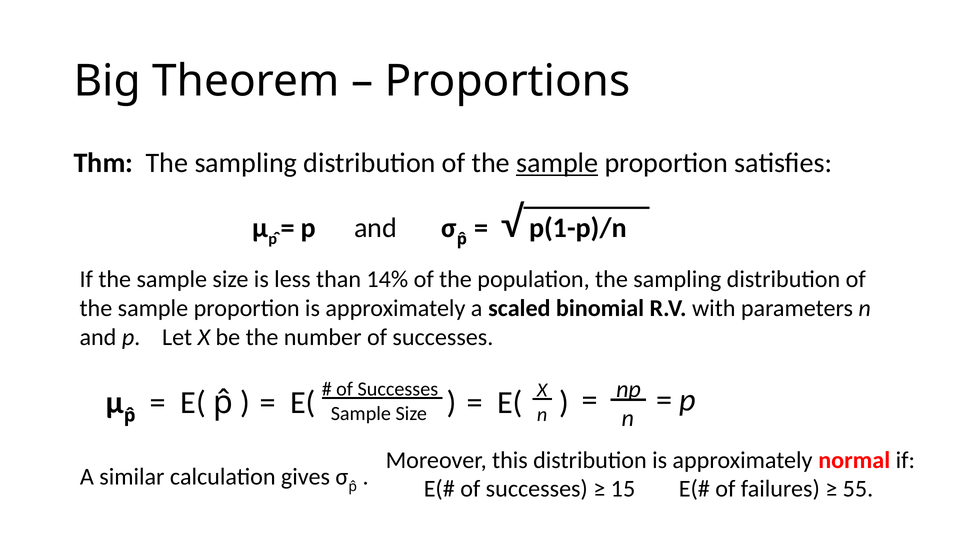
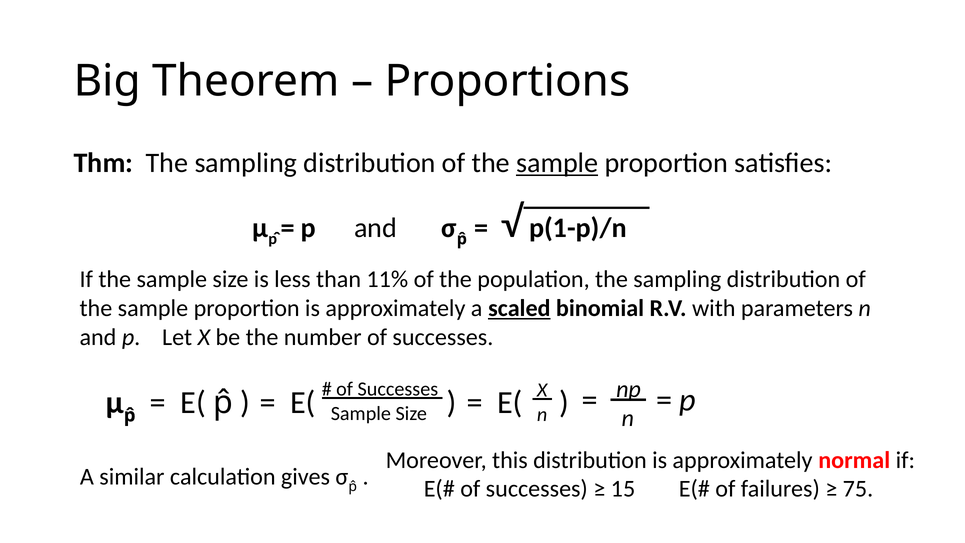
14%: 14% -> 11% (387, 279)
scaled underline: none -> present (519, 308)
55: 55 -> 75 (858, 489)
